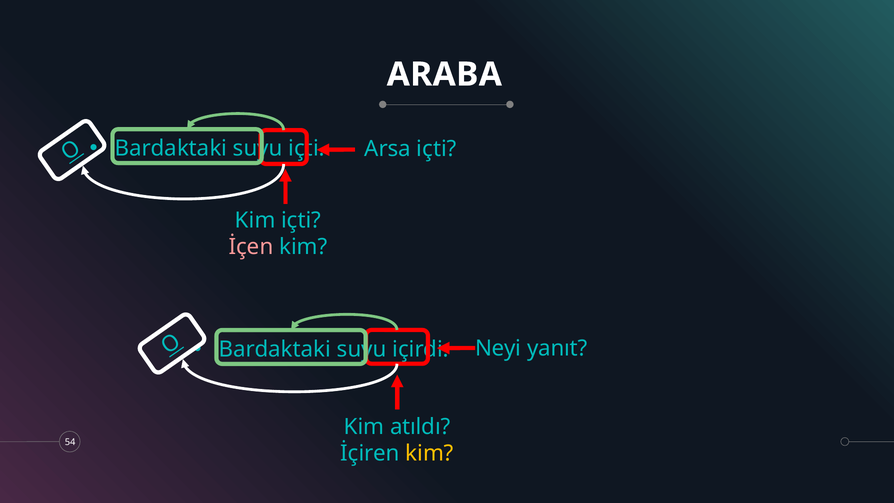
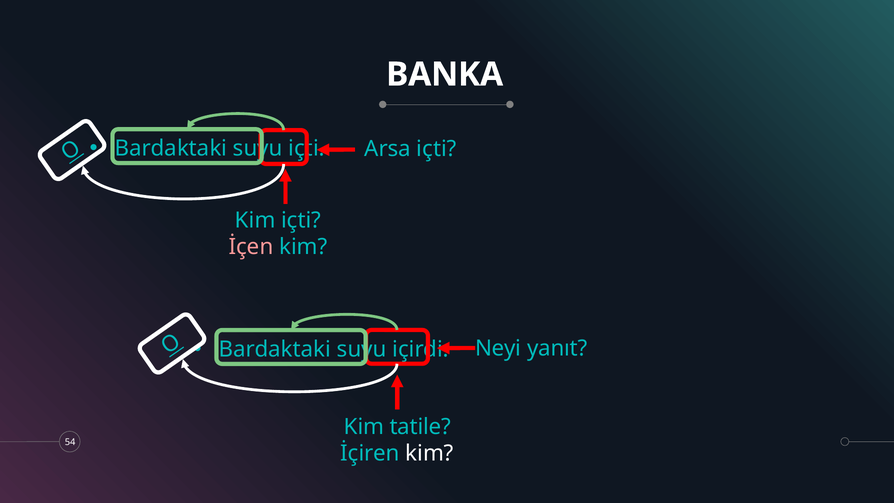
ARABA: ARABA -> BANKA (445, 74)
atıldı: atıldı -> tatile (420, 427)
kim colour: yellow -> white (430, 453)
